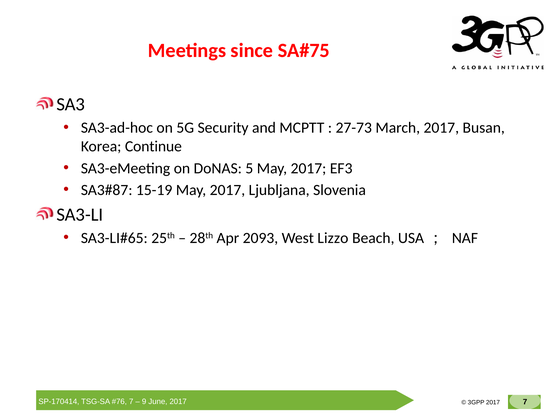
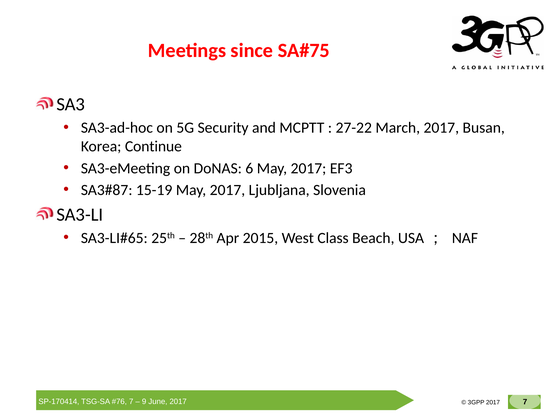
27-73: 27-73 -> 27-22 (354, 128)
5: 5 -> 6 (249, 168)
2093: 2093 -> 2015 (260, 238)
Lizzo: Lizzo -> Class (333, 238)
